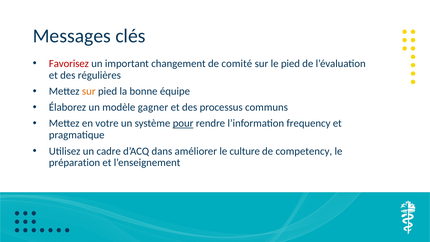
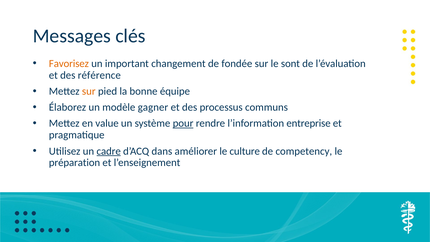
Favorisez colour: red -> orange (69, 63)
comité: comité -> fondée (237, 63)
le pied: pied -> sont (290, 63)
régulières: régulières -> référence (99, 75)
votre: votre -> value (107, 123)
frequency: frequency -> entreprise (309, 123)
cadre underline: none -> present (109, 151)
